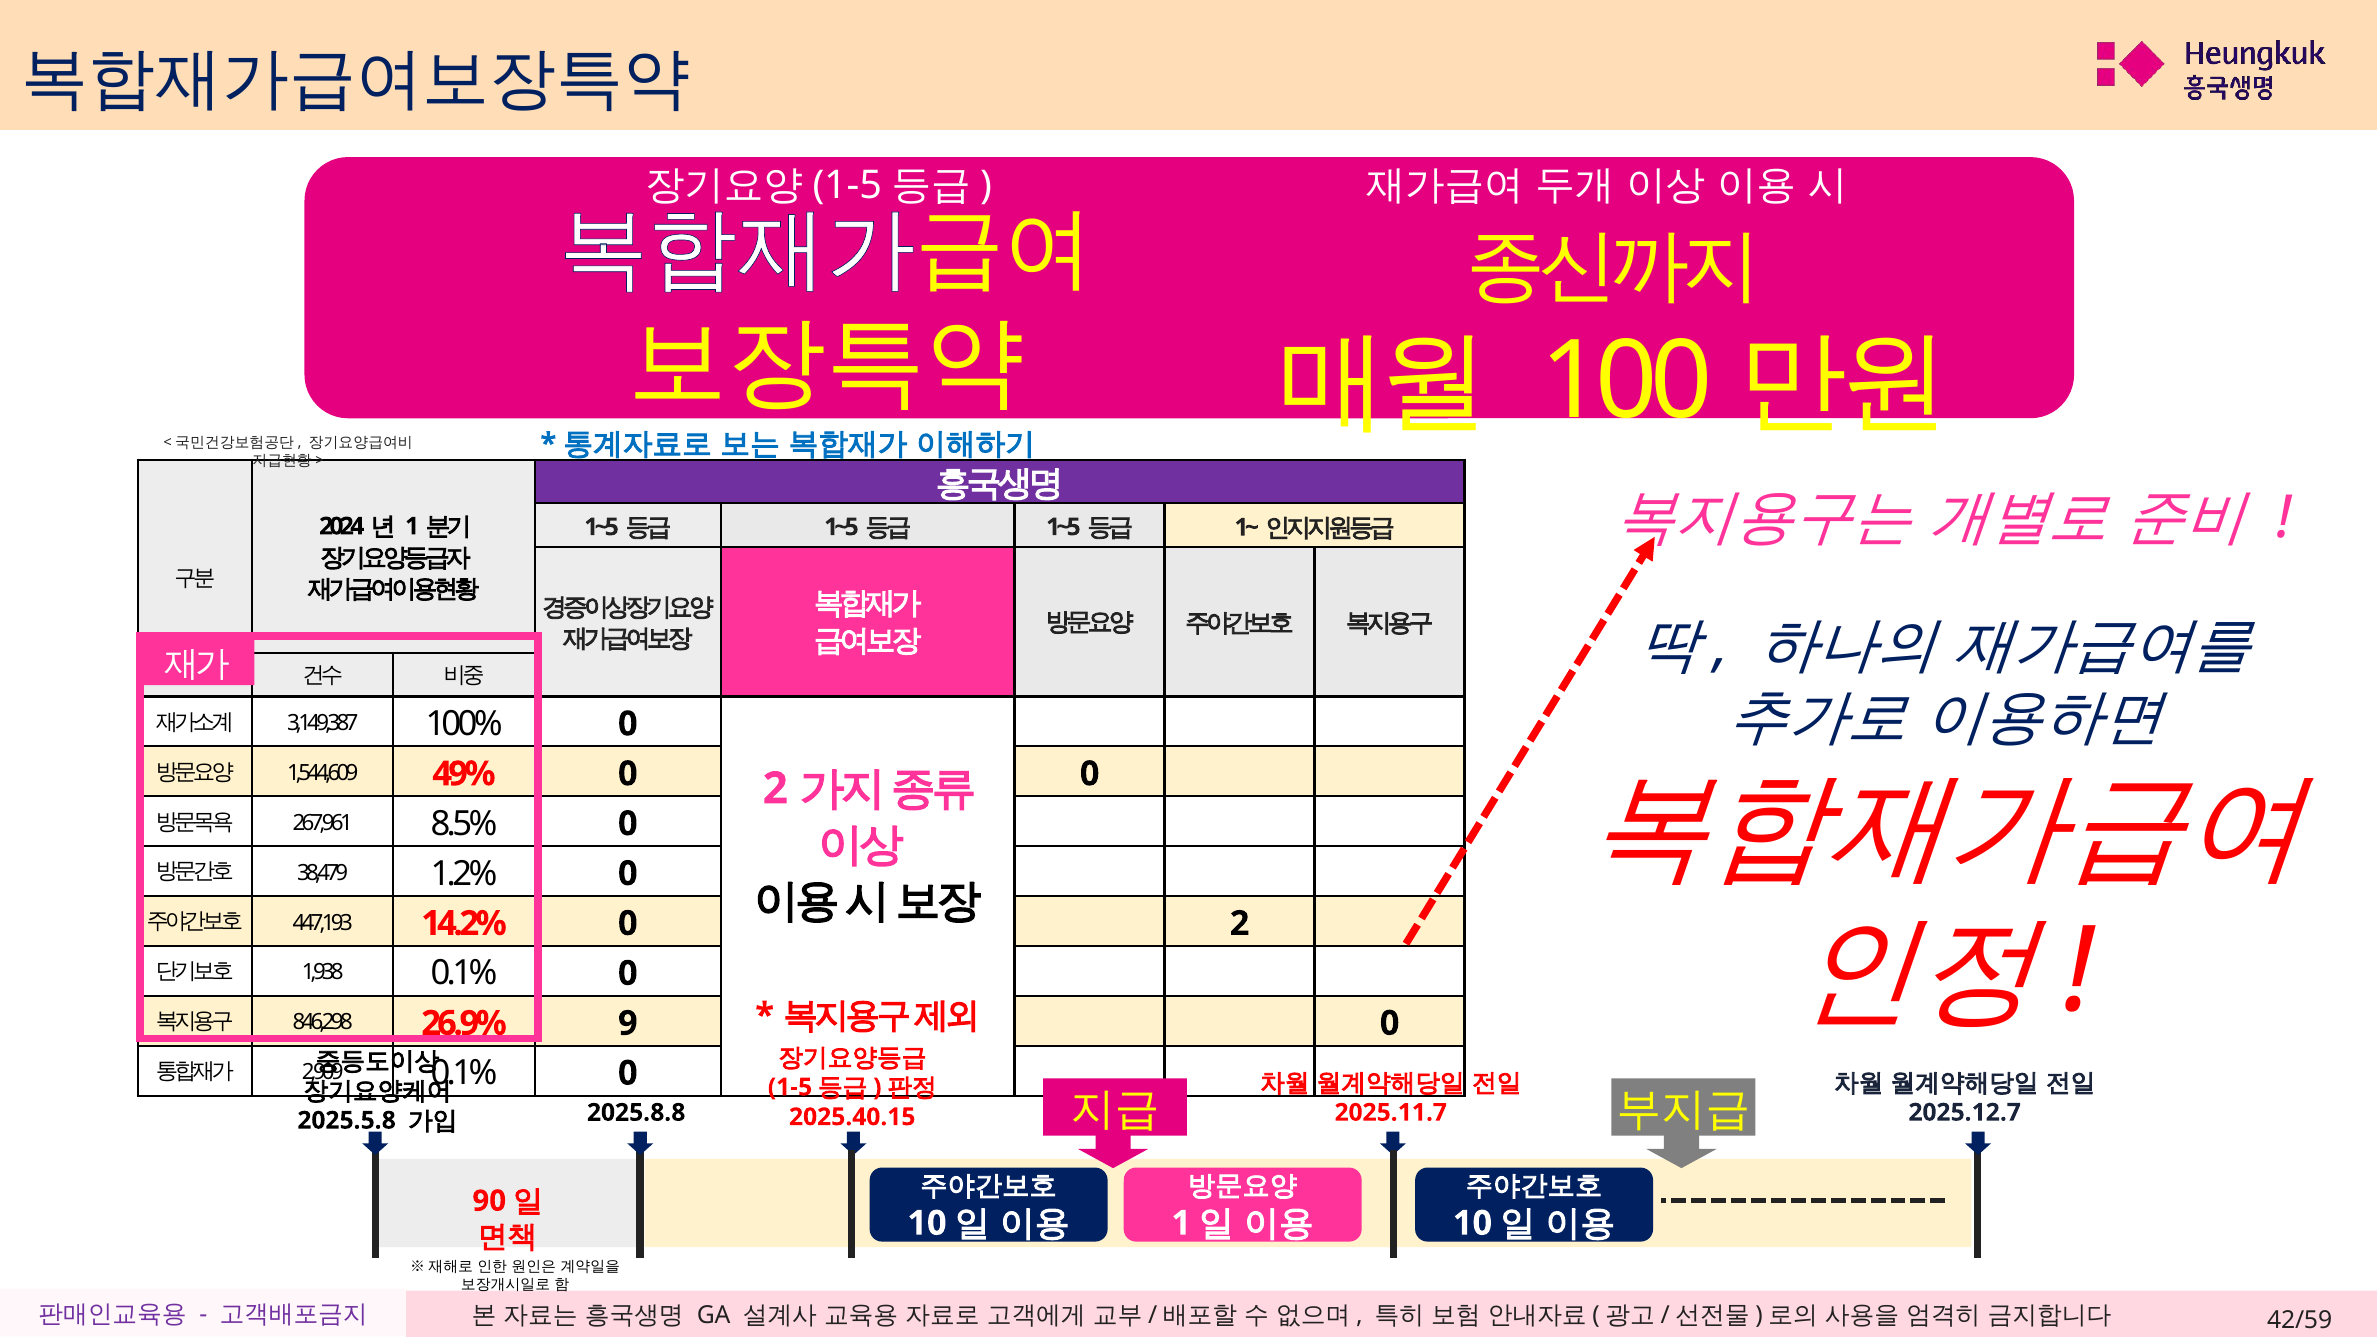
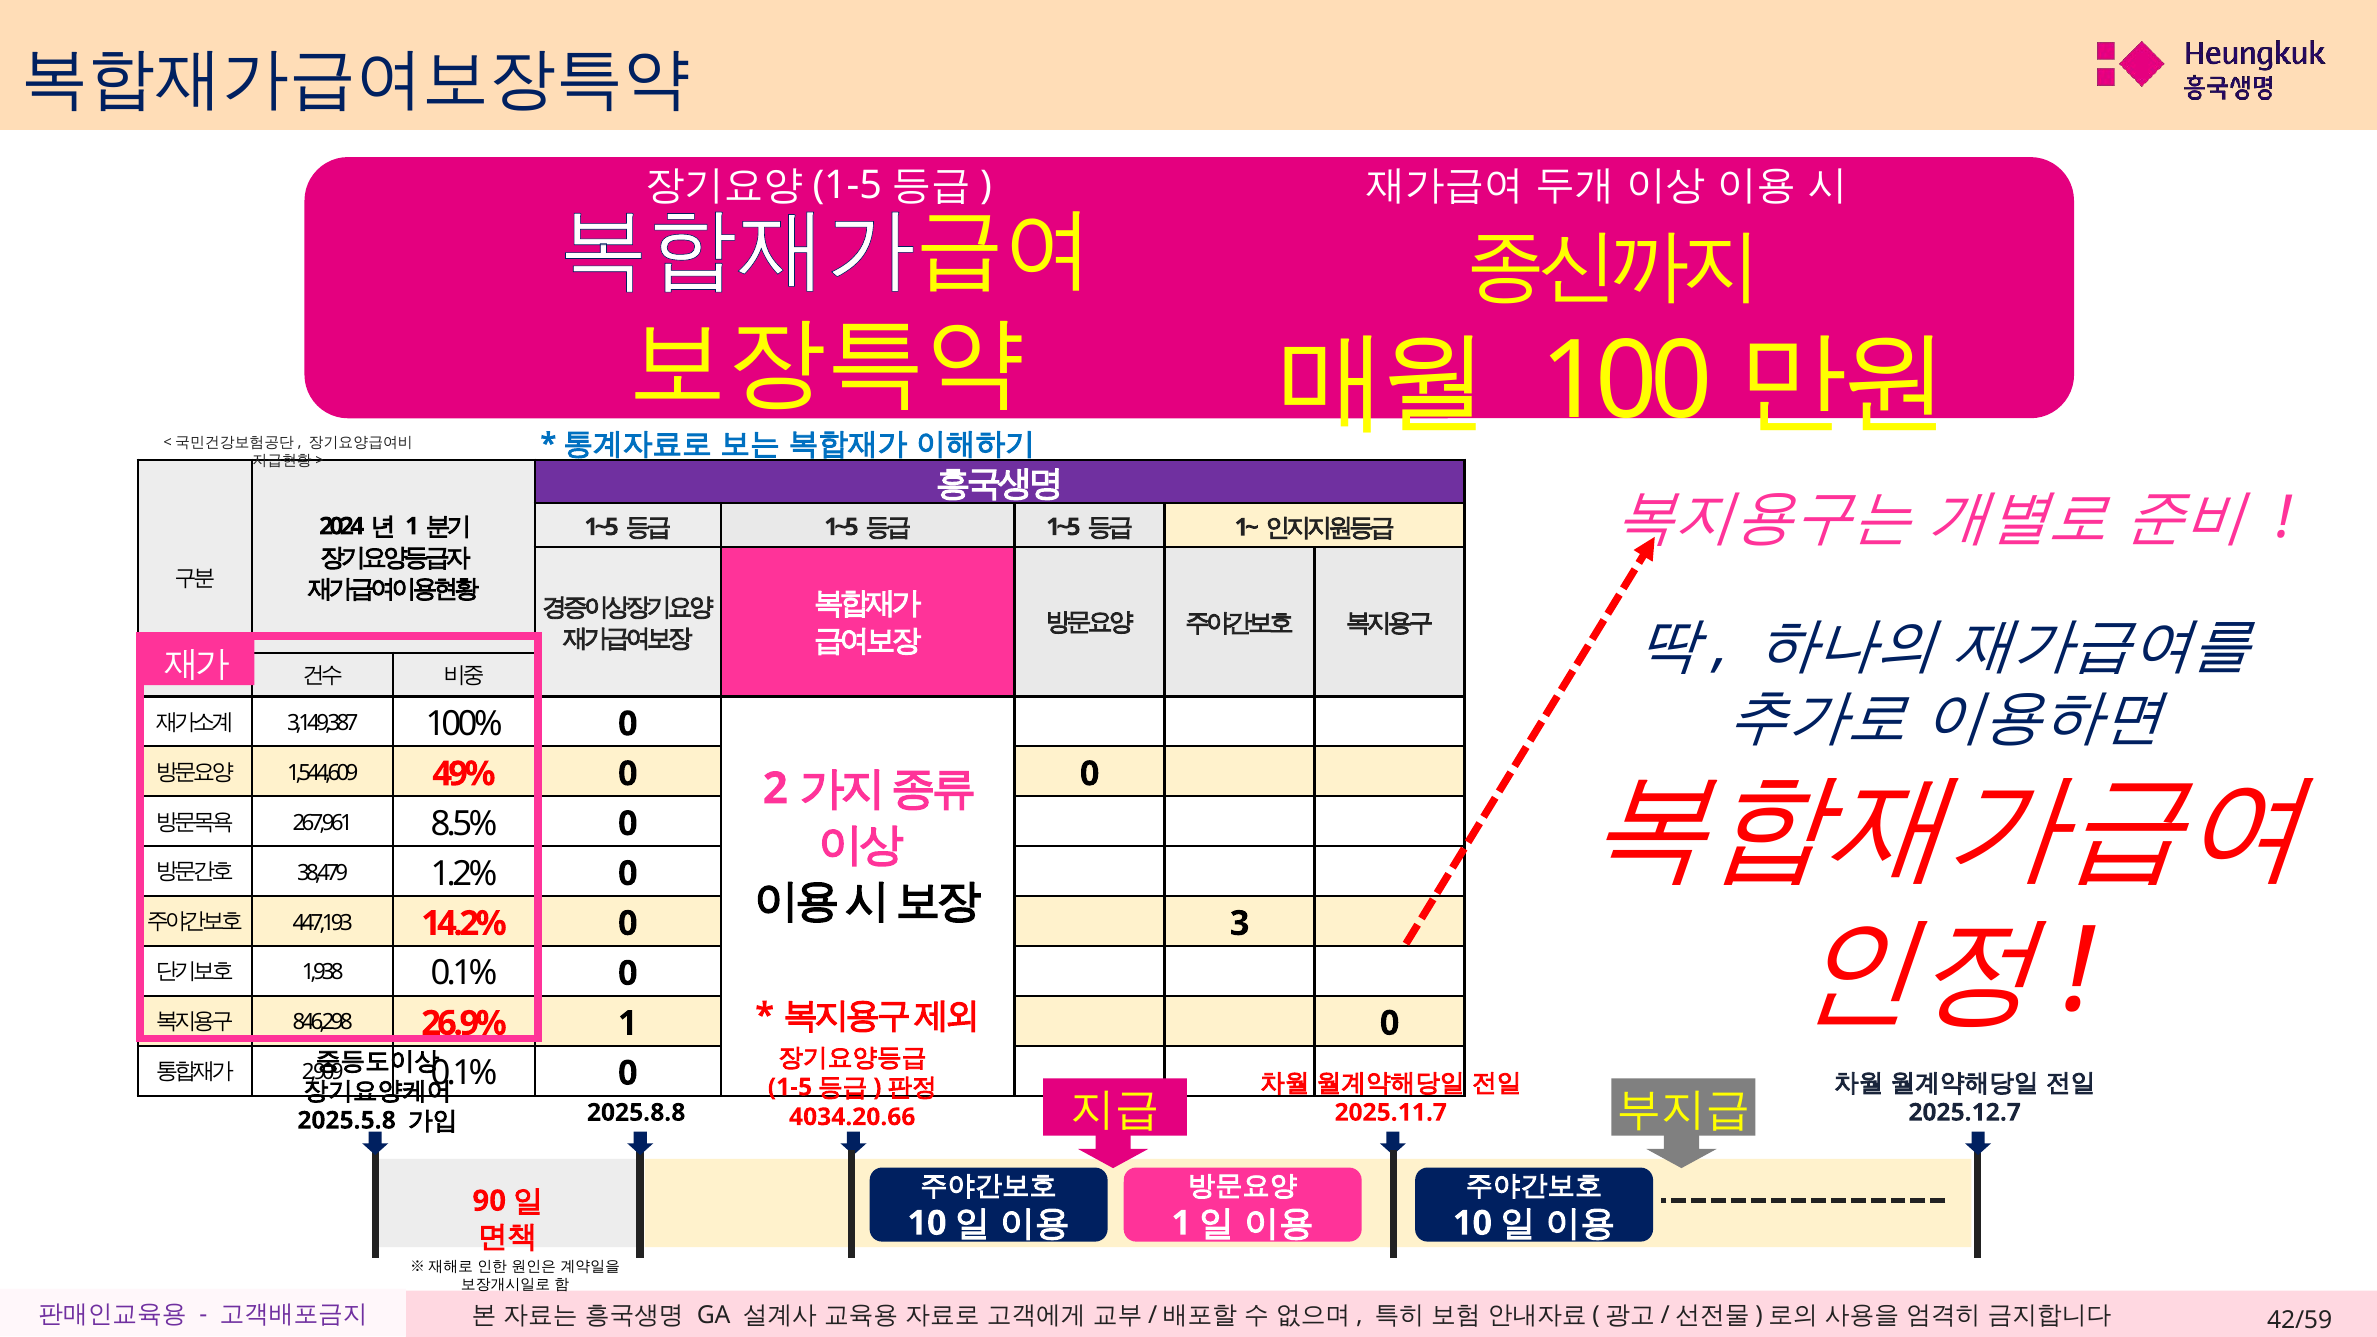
14.2% 0 2: 2 -> 3 (1240, 924)
9: 9 -> 1 (628, 1023)
2025.40.15: 2025.40.15 -> 4034.20.66 (852, 1117)
